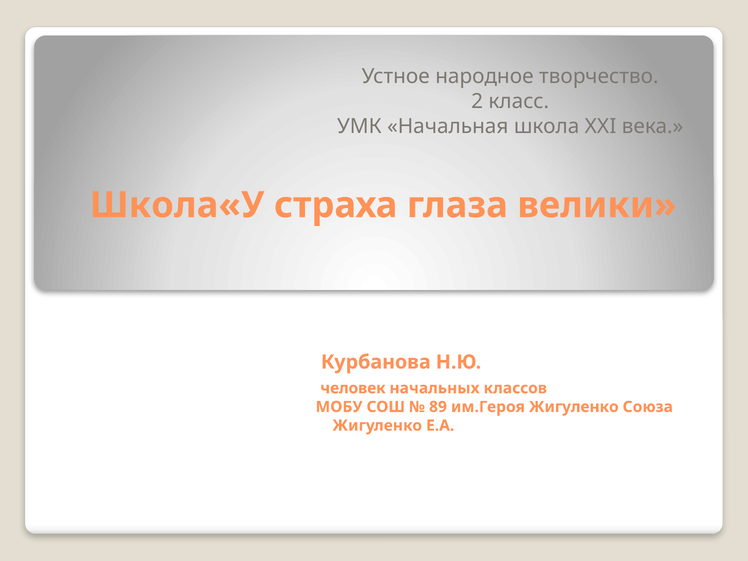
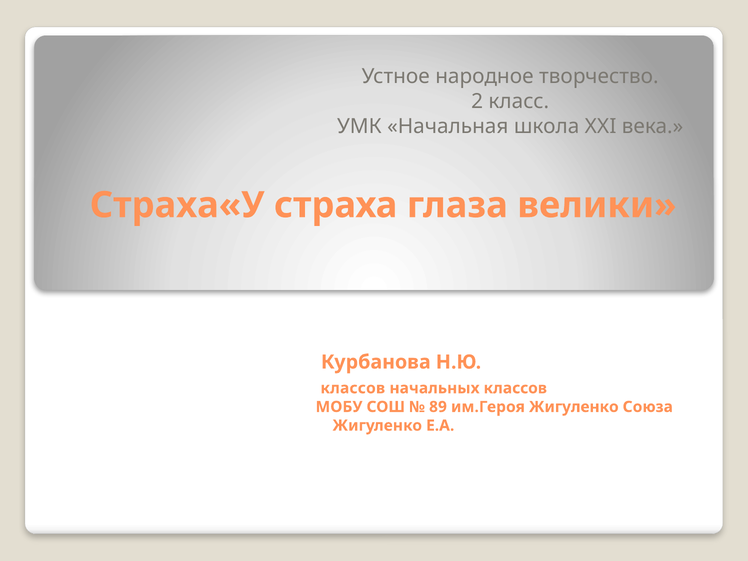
Школа«У: Школа«У -> Страха«У (177, 205)
человек: человек -> классов (353, 388)
